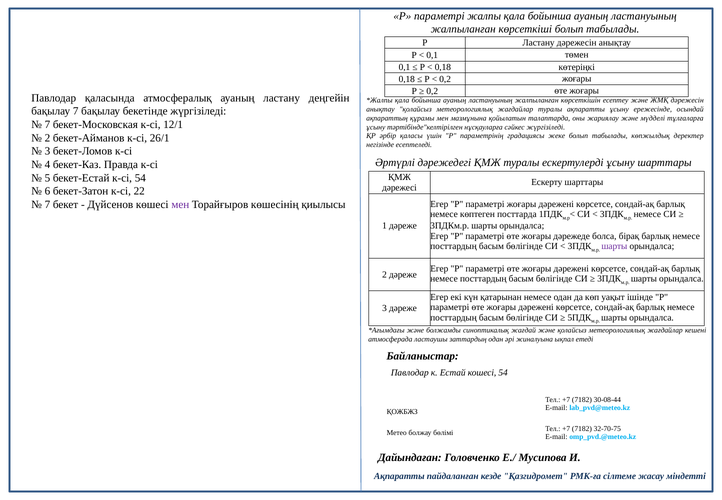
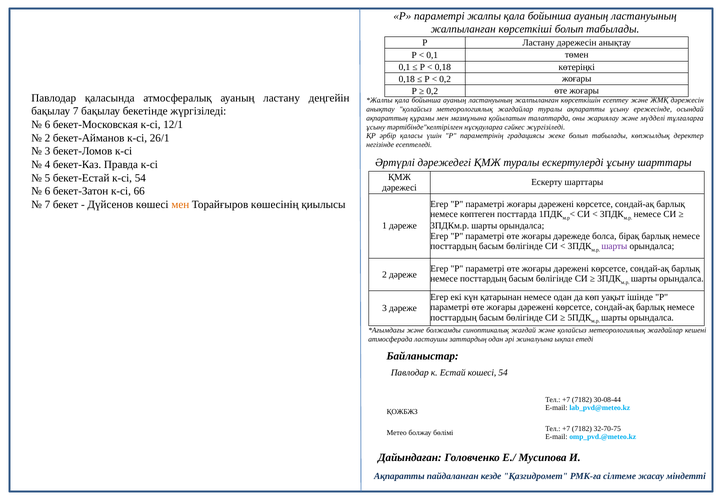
7: 7 -> 6 (47, 125)
22: 22 -> 66 (139, 191)
мен colour: purple -> orange (180, 205)
